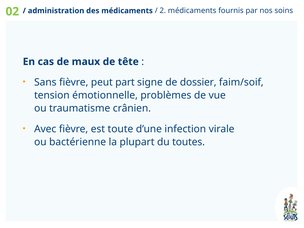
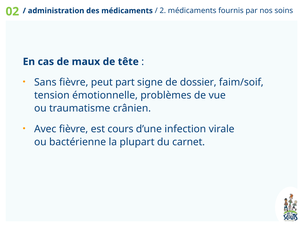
toute: toute -> cours (121, 129)
toutes: toutes -> carnet (189, 142)
